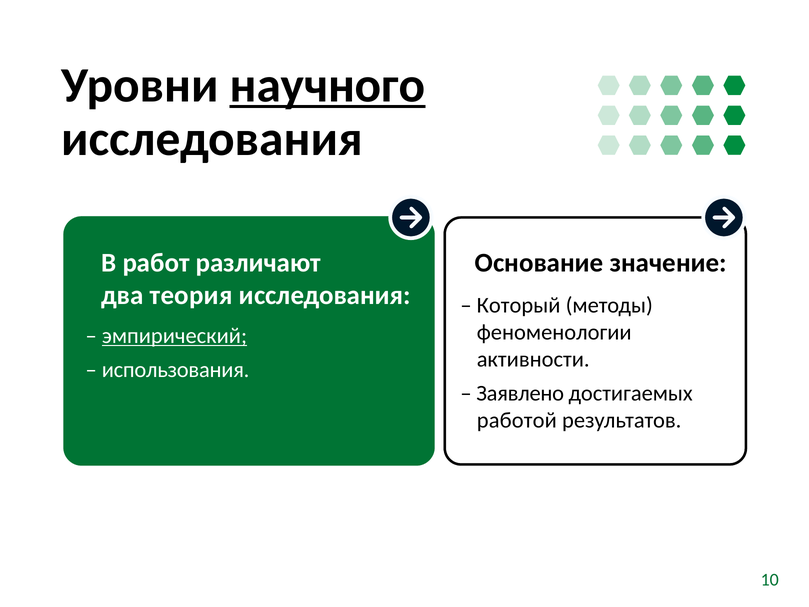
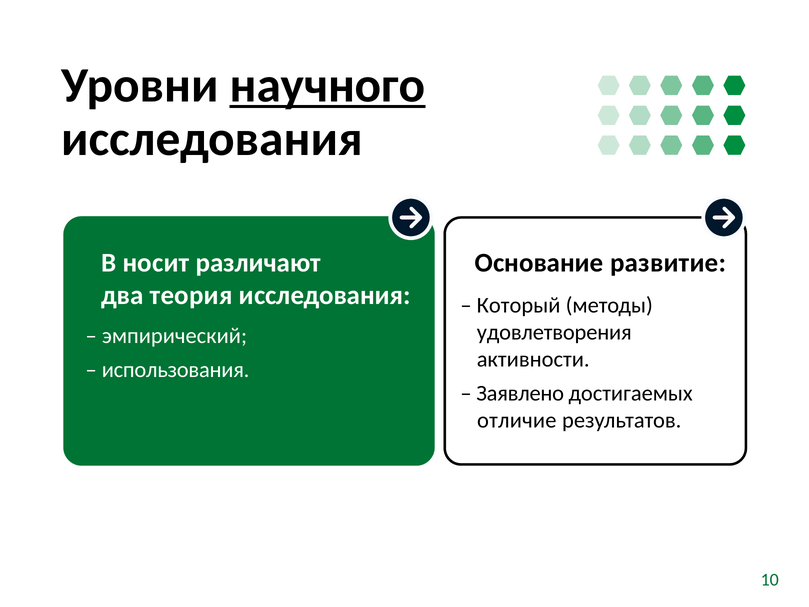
значение: значение -> развитие (668, 262)
работ: работ -> носит (156, 263)
феноменологии: феноменологии -> удовлетворения (554, 332)
эмпирический underline: present -> none (174, 336)
работой: работой -> отличие (517, 420)
